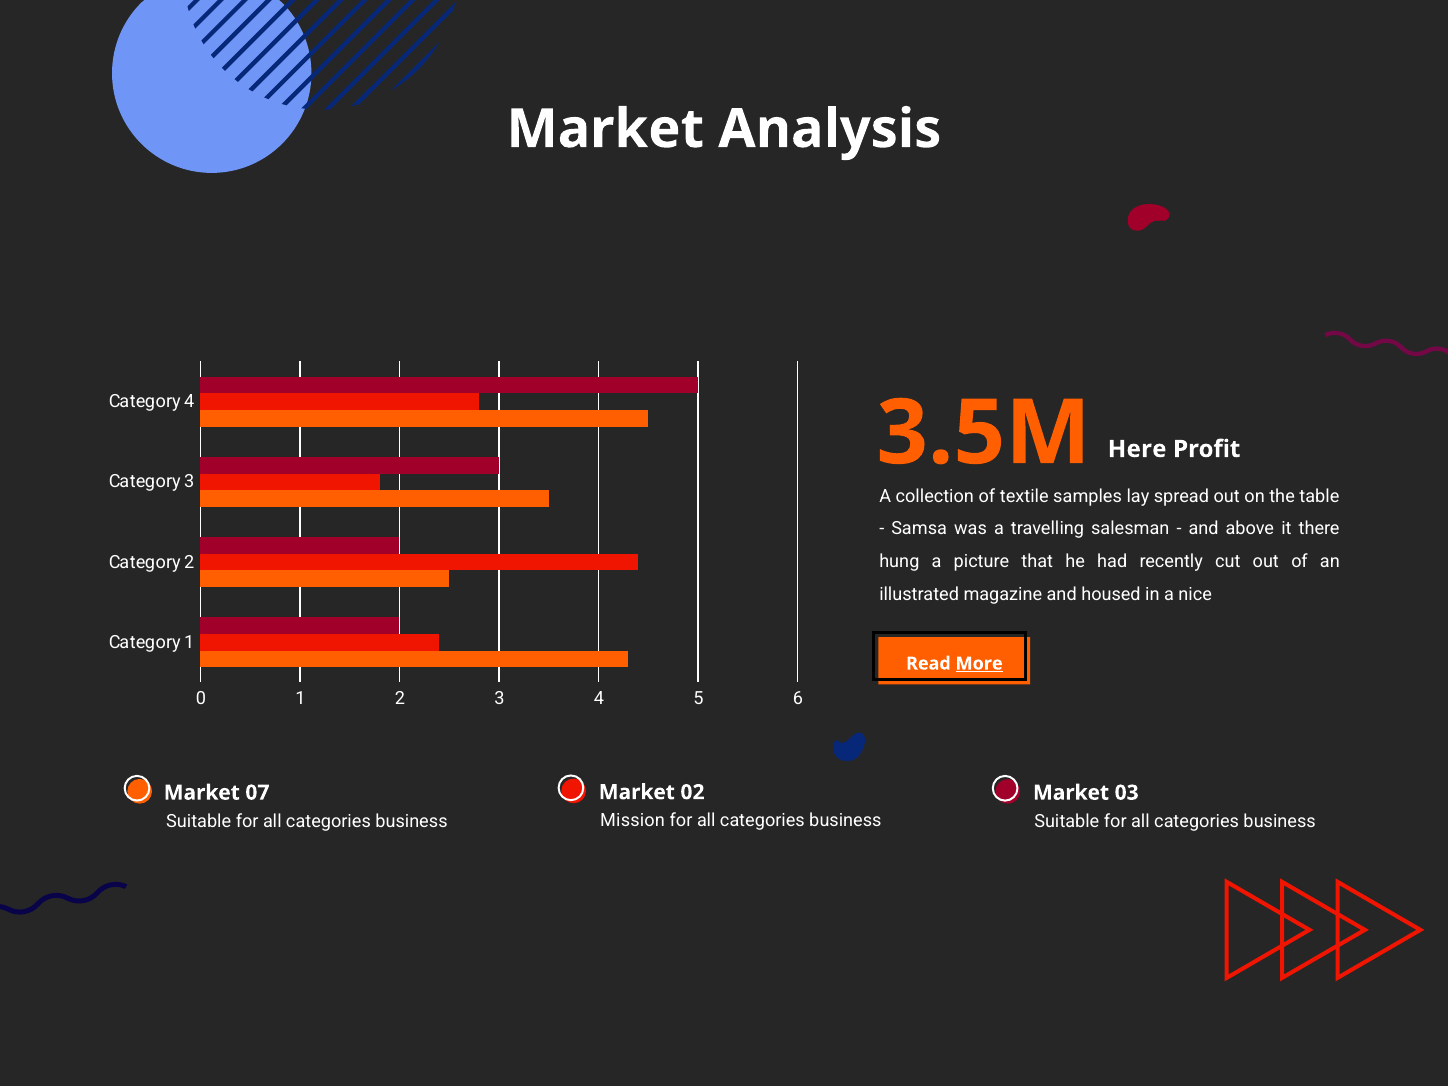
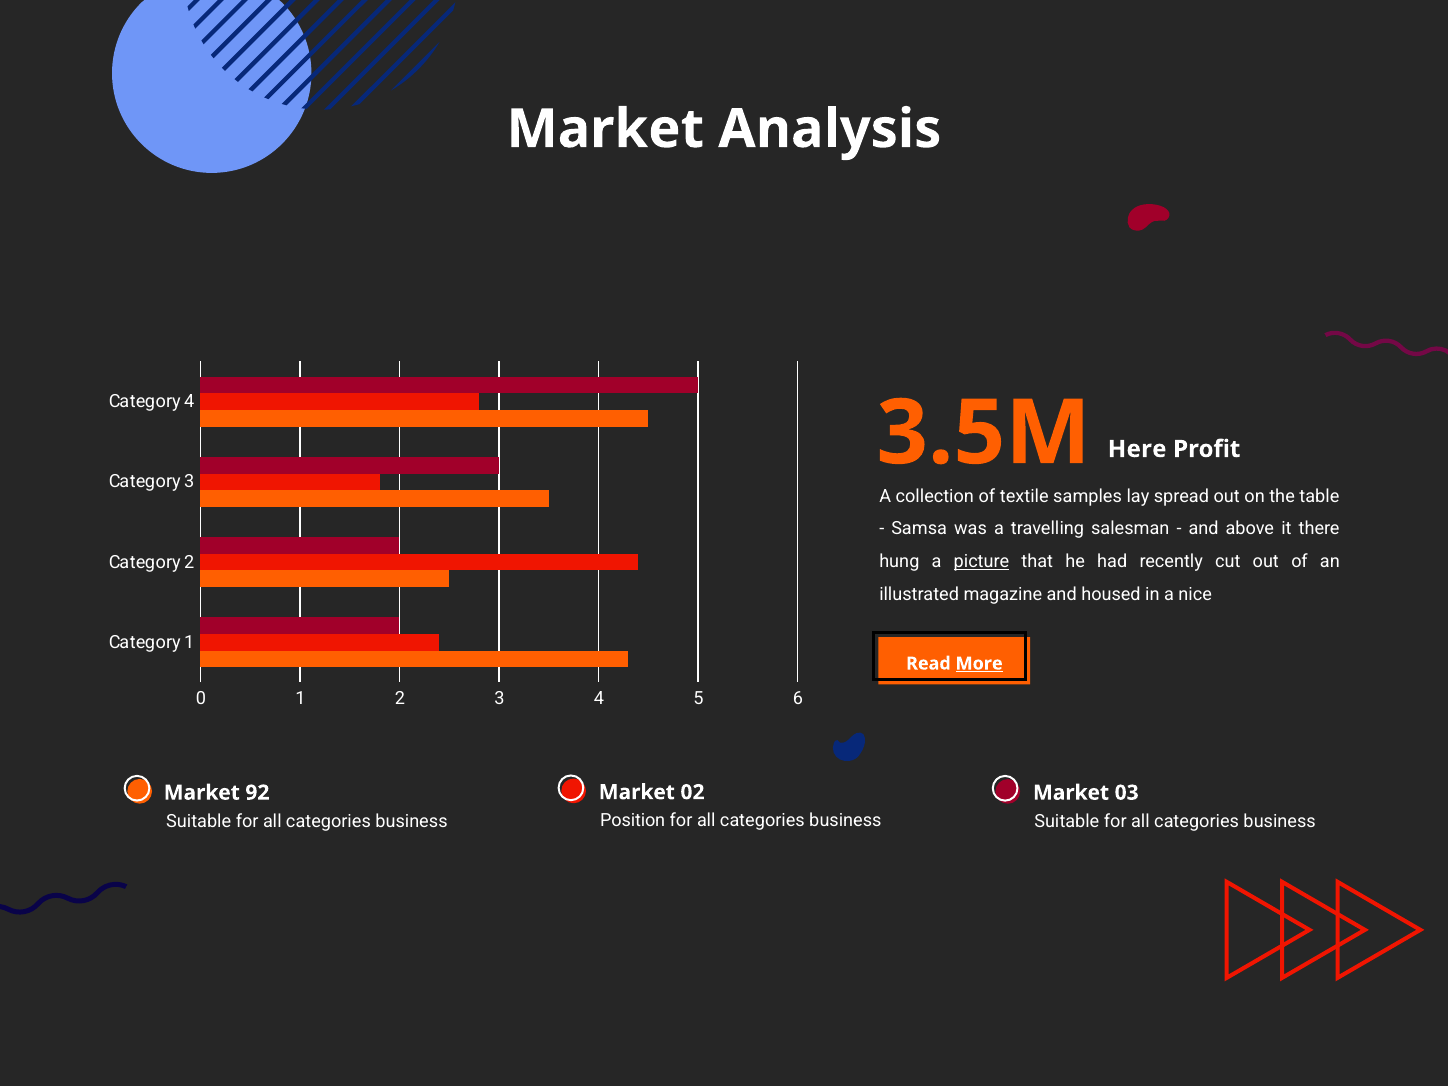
picture underline: none -> present (982, 561)
07: 07 -> 92 (257, 793)
Mission: Mission -> Position (633, 821)
